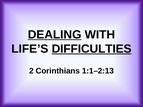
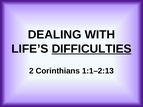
DEALING underline: present -> none (55, 35)
